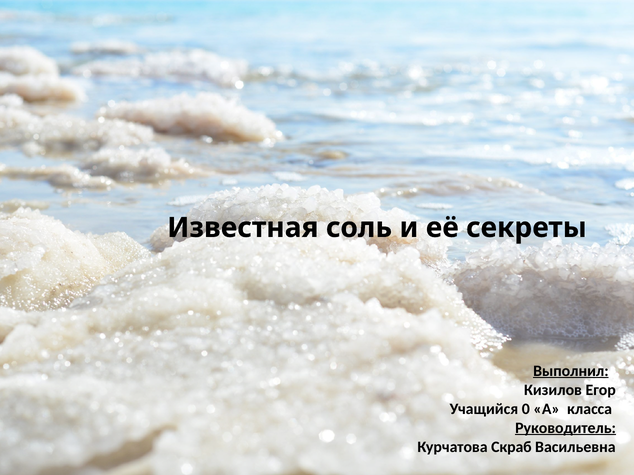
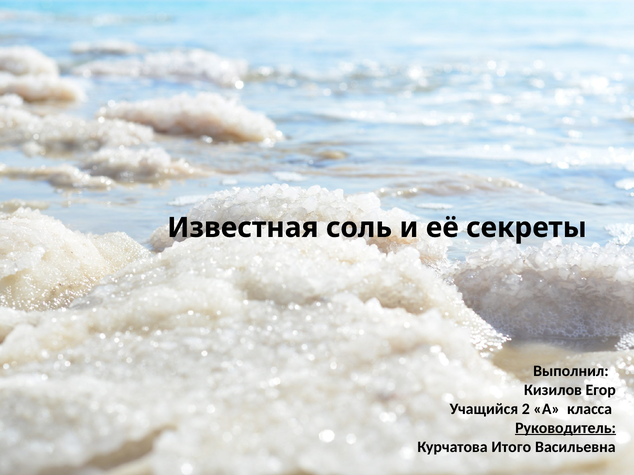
Выполнил underline: present -> none (571, 371)
0: 0 -> 2 (526, 409)
Скраб: Скраб -> Итого (511, 447)
